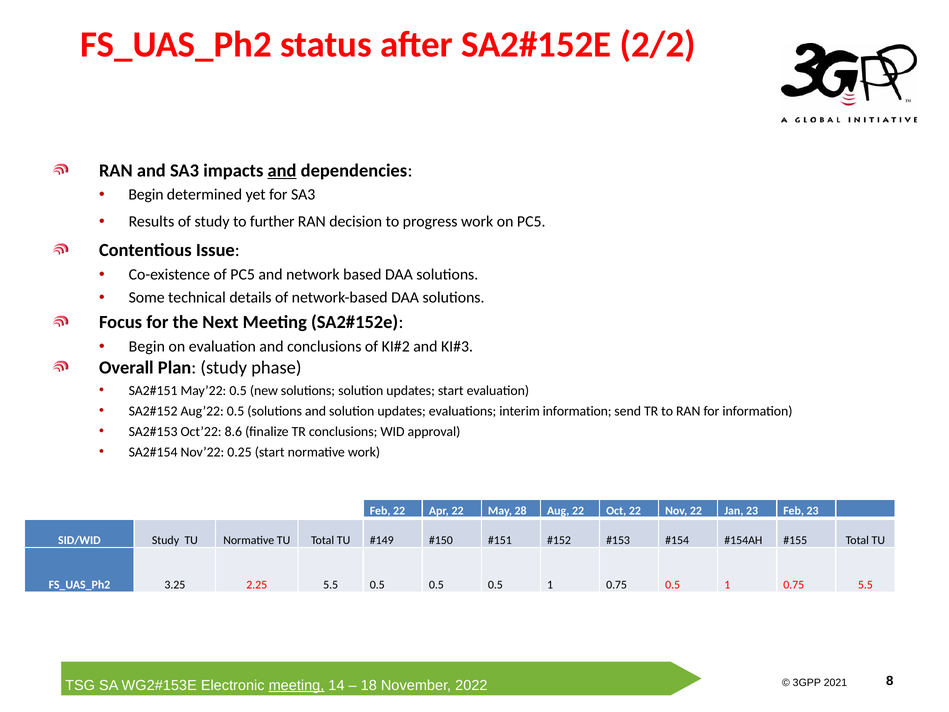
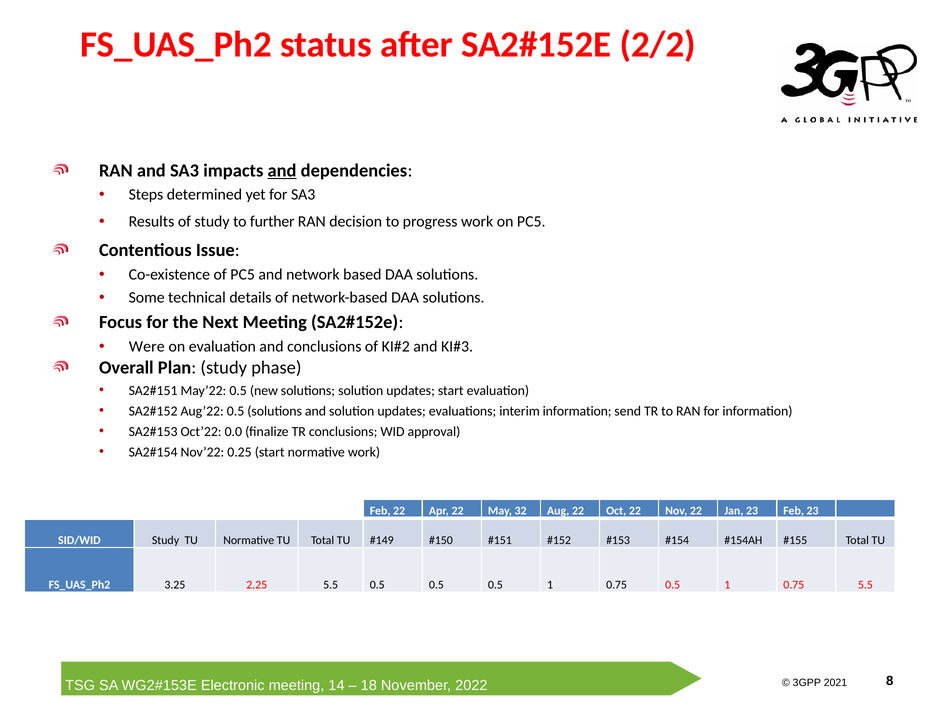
Begin: Begin -> Steps (146, 195)
Begin: Begin -> Were (147, 347)
8.6: 8.6 -> 0.0 (233, 431)
28: 28 -> 32 (521, 511)
meeting underline: present -> none (296, 685)
